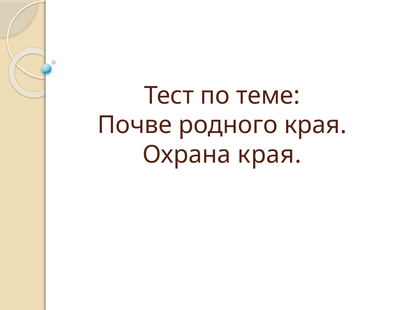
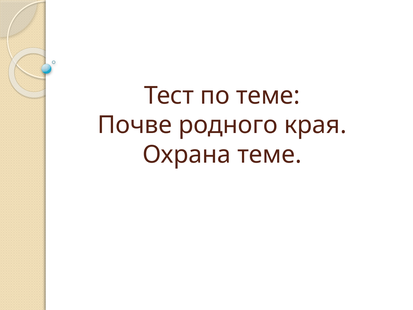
Охрана края: края -> теме (270, 155)
